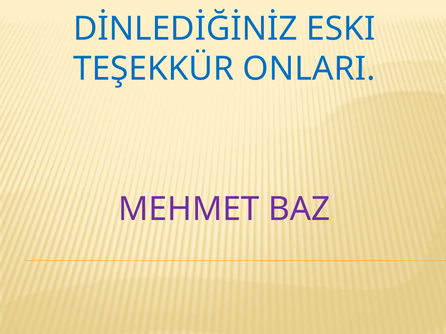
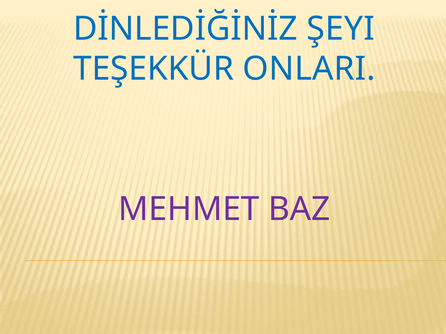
ESKI: ESKI -> ŞEYI (341, 29)
